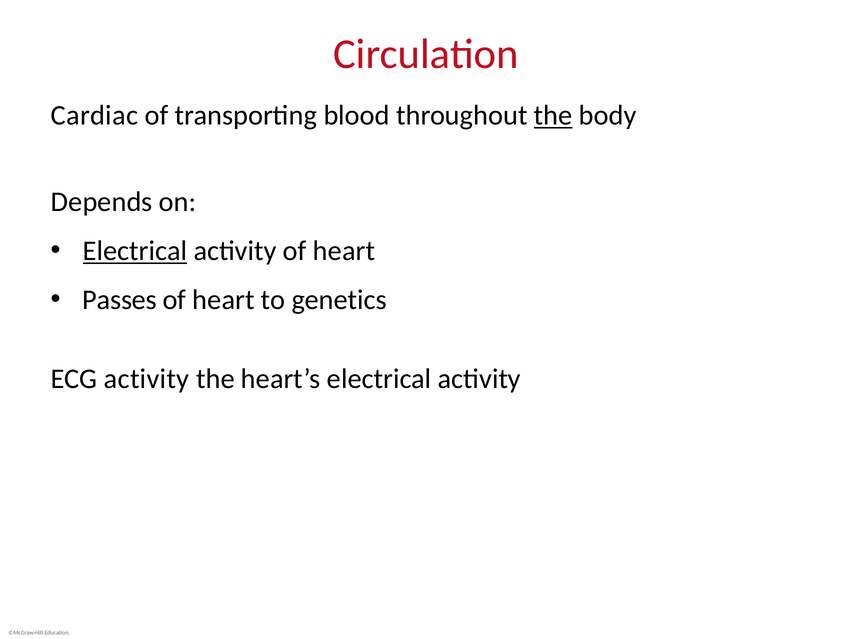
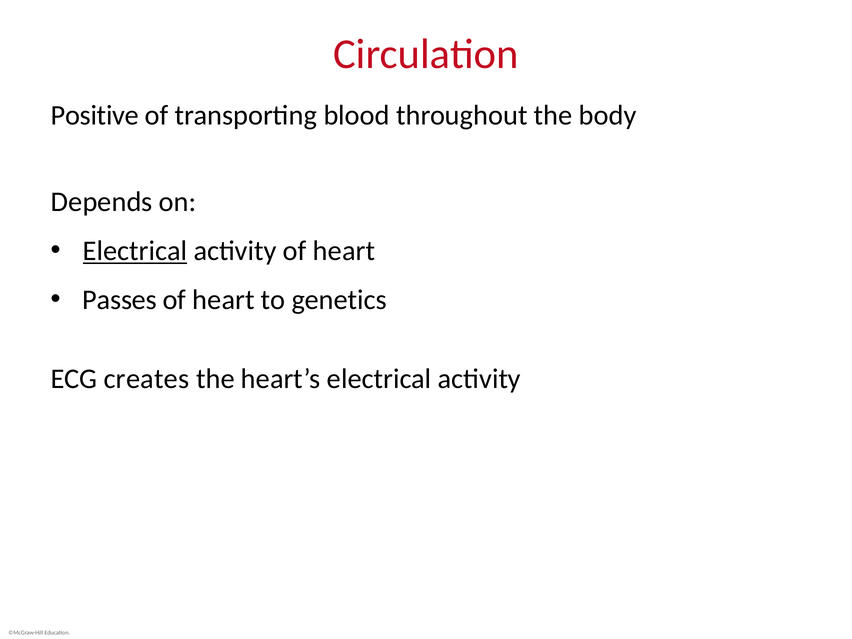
Cardiac: Cardiac -> Positive (95, 116)
the underline: present -> none (553, 116)
ECG activity: activity -> creates (147, 379)
